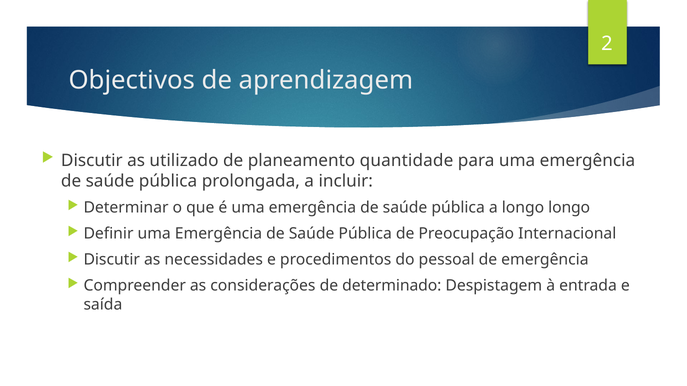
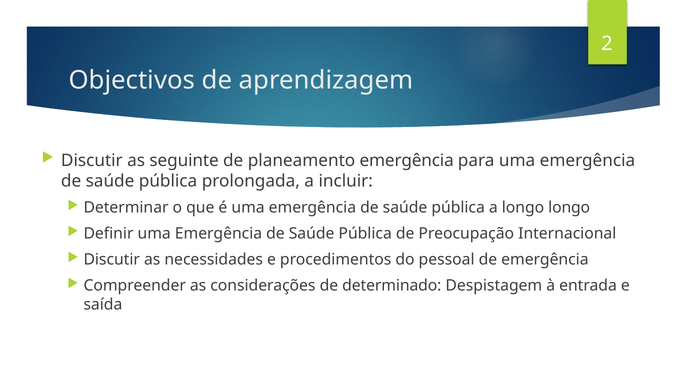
utilizado: utilizado -> seguinte (184, 161)
planeamento quantidade: quantidade -> emergência (407, 161)
